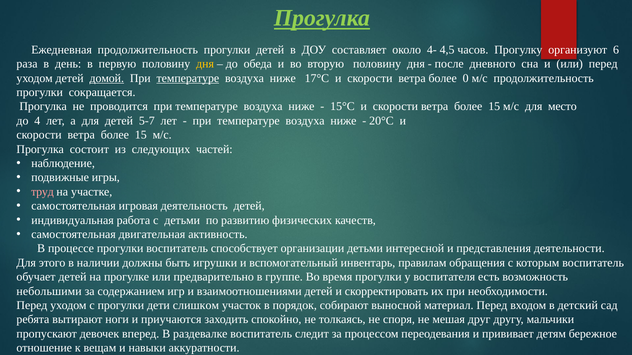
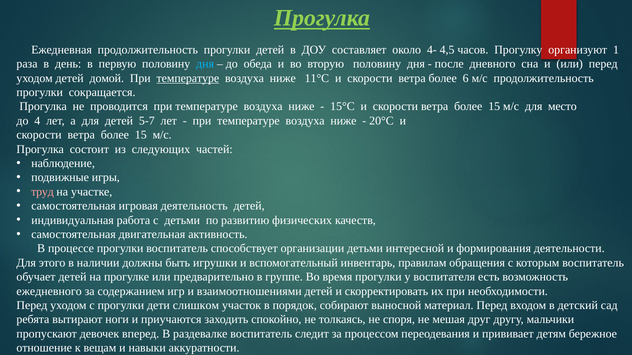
6: 6 -> 1 (616, 50)
дня colour: yellow -> light blue (205, 64)
домой underline: present -> none (107, 78)
17°С: 17°С -> 11°С (317, 78)
0: 0 -> 6 (466, 78)
представления: представления -> формирования (494, 249)
небольшими: небольшими -> ежедневного (49, 292)
